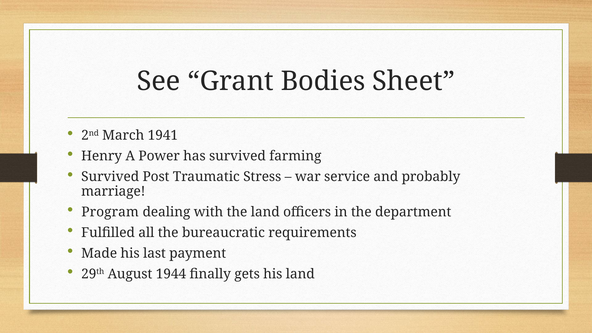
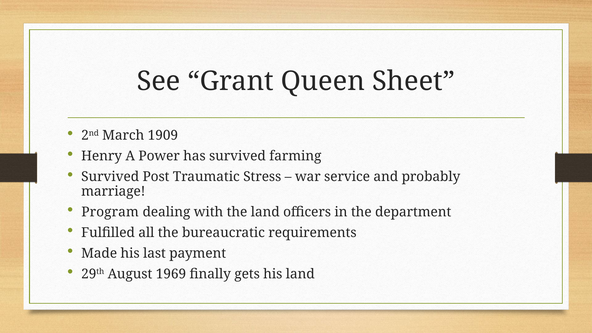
Bodies: Bodies -> Queen (323, 81)
1941: 1941 -> 1909 (163, 135)
1944: 1944 -> 1969 (171, 274)
